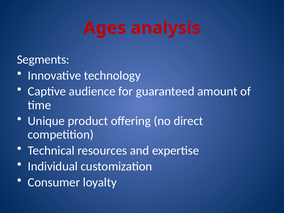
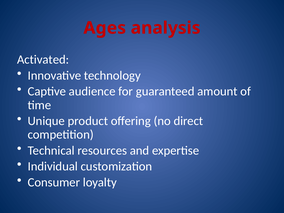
Segments: Segments -> Activated (43, 60)
